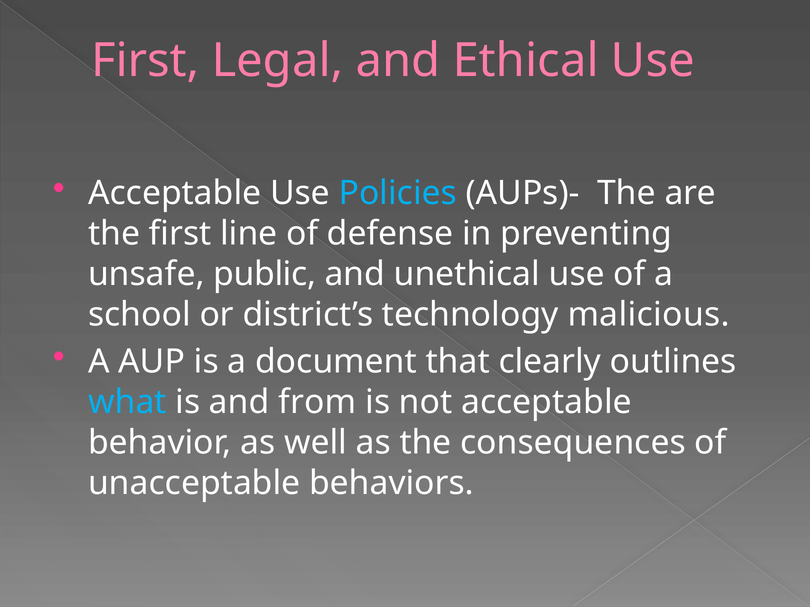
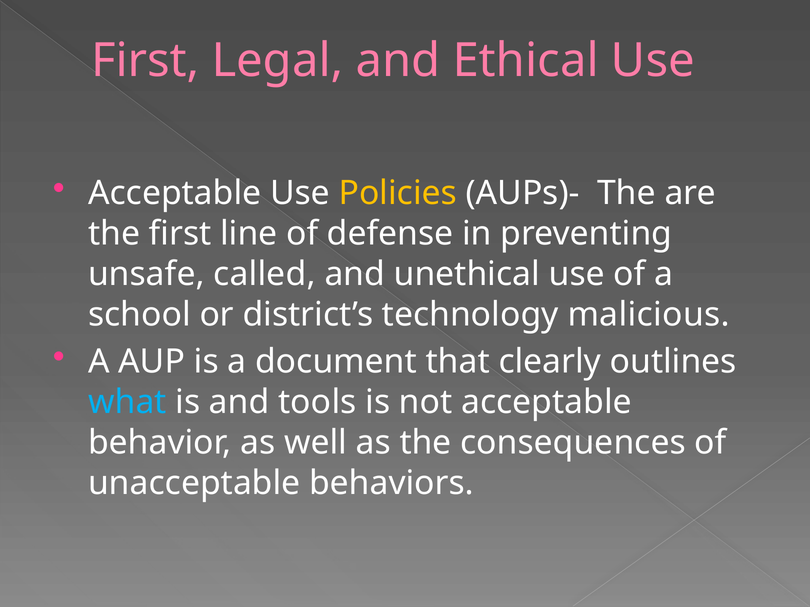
Policies colour: light blue -> yellow (398, 193)
public: public -> called (264, 274)
from: from -> tools (317, 403)
